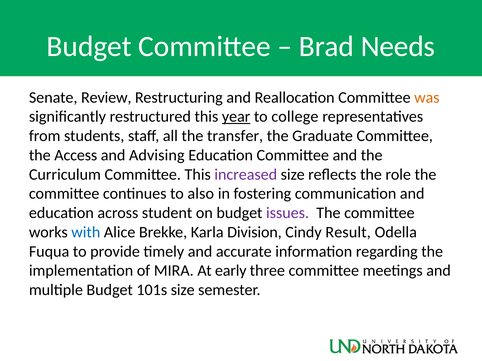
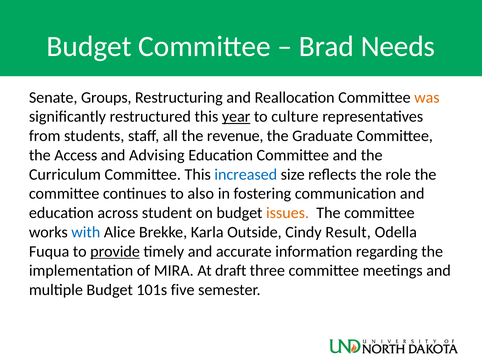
Review: Review -> Groups (106, 98)
college: college -> culture (295, 117)
transfer: transfer -> revenue (235, 136)
increased colour: purple -> blue (246, 175)
issues colour: purple -> orange (288, 213)
Division: Division -> Outside (254, 232)
provide underline: none -> present (115, 252)
early: early -> draft (231, 271)
101s size: size -> five (183, 290)
